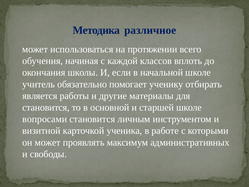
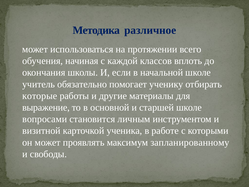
является: является -> которые (40, 96)
становится: становится -> выражение (46, 107)
административных: административных -> запланированному (190, 142)
